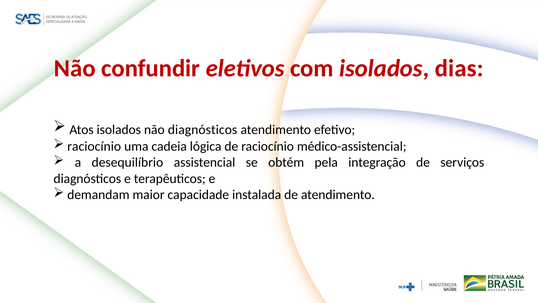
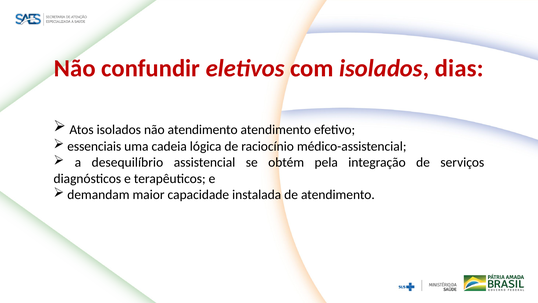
não diagnósticos: diagnósticos -> atendimento (203, 130)
raciocínio: raciocínio -> essenciais (94, 146)
